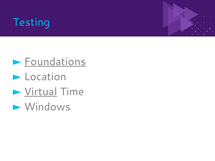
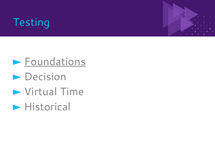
Location: Location -> Decision (45, 77)
Virtual underline: present -> none (41, 92)
Windows: Windows -> Historical (47, 107)
